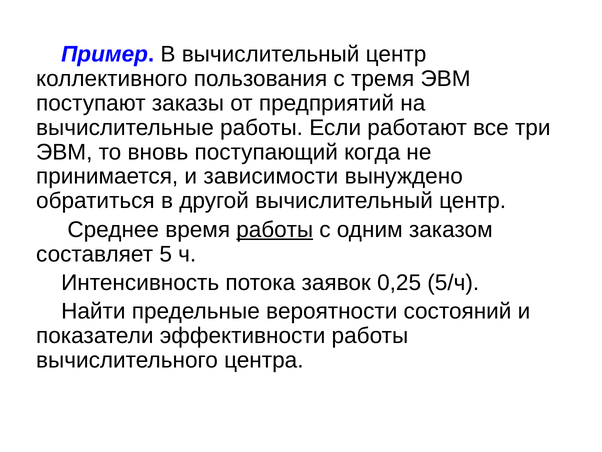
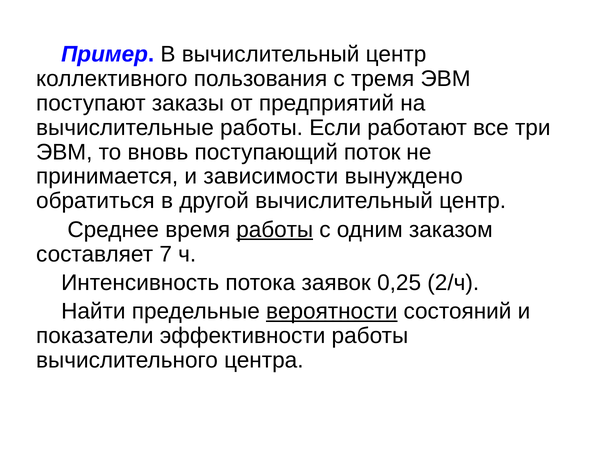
когда: когда -> поток (372, 152)
5: 5 -> 7 (166, 254)
5/ч: 5/ч -> 2/ч (453, 282)
вероятности underline: none -> present (332, 311)
